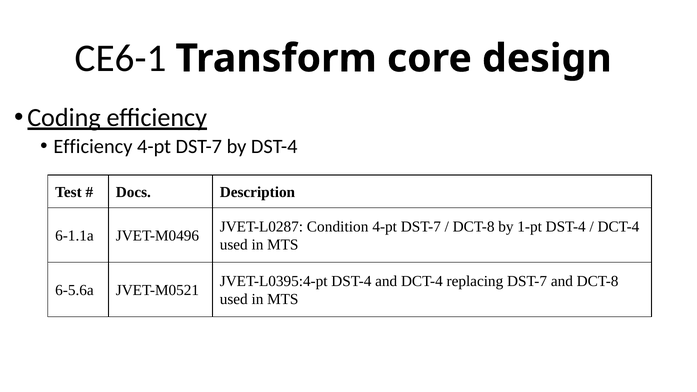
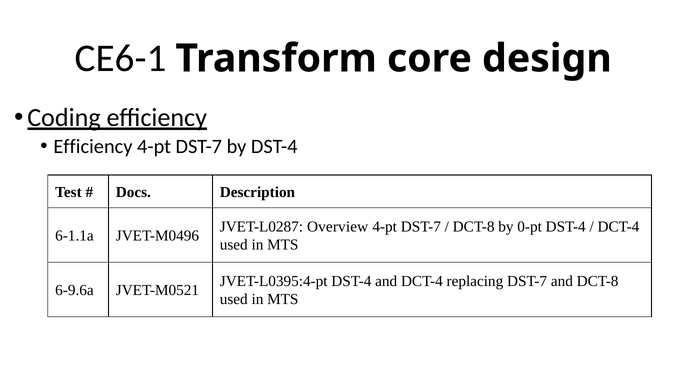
Condition: Condition -> Overview (338, 227)
1-pt: 1-pt -> 0-pt (530, 227)
6-5.6a: 6-5.6a -> 6-9.6a (74, 290)
